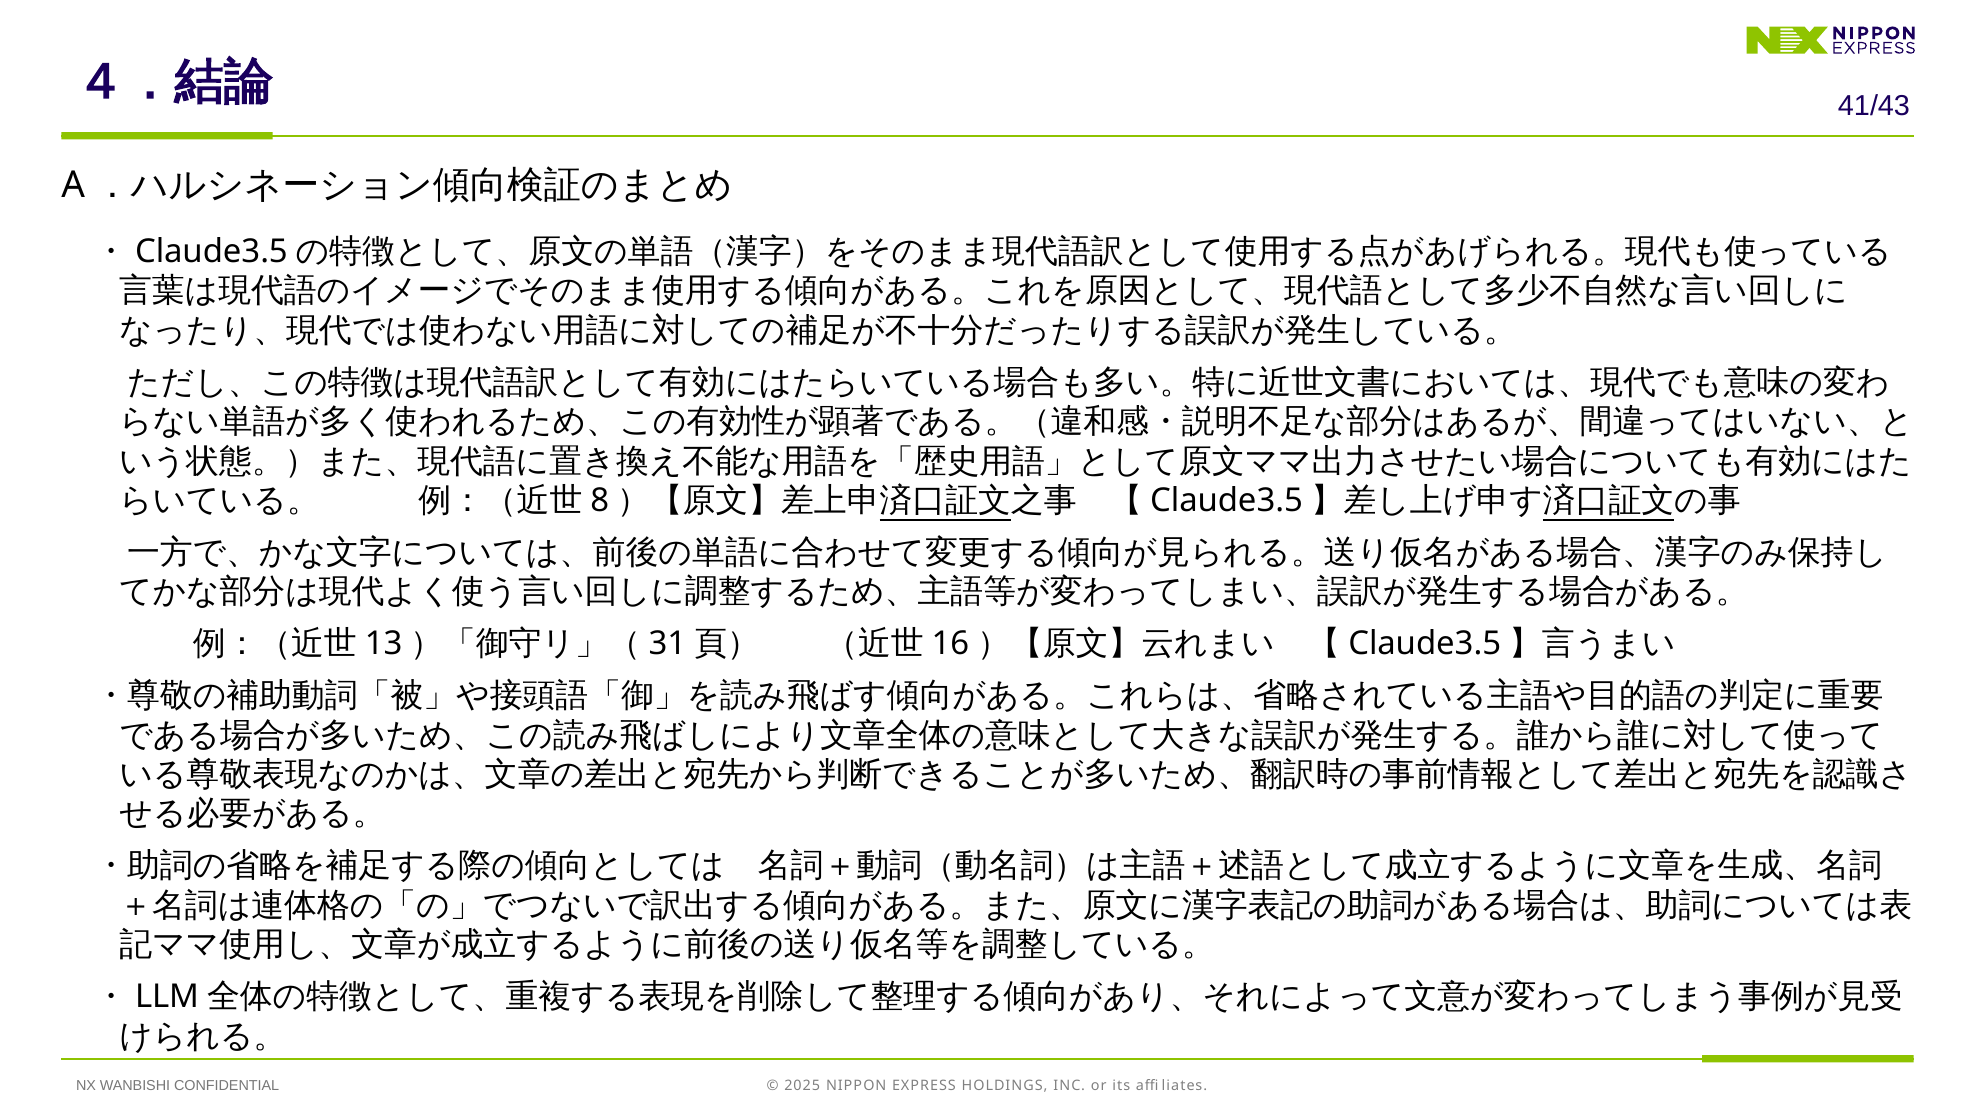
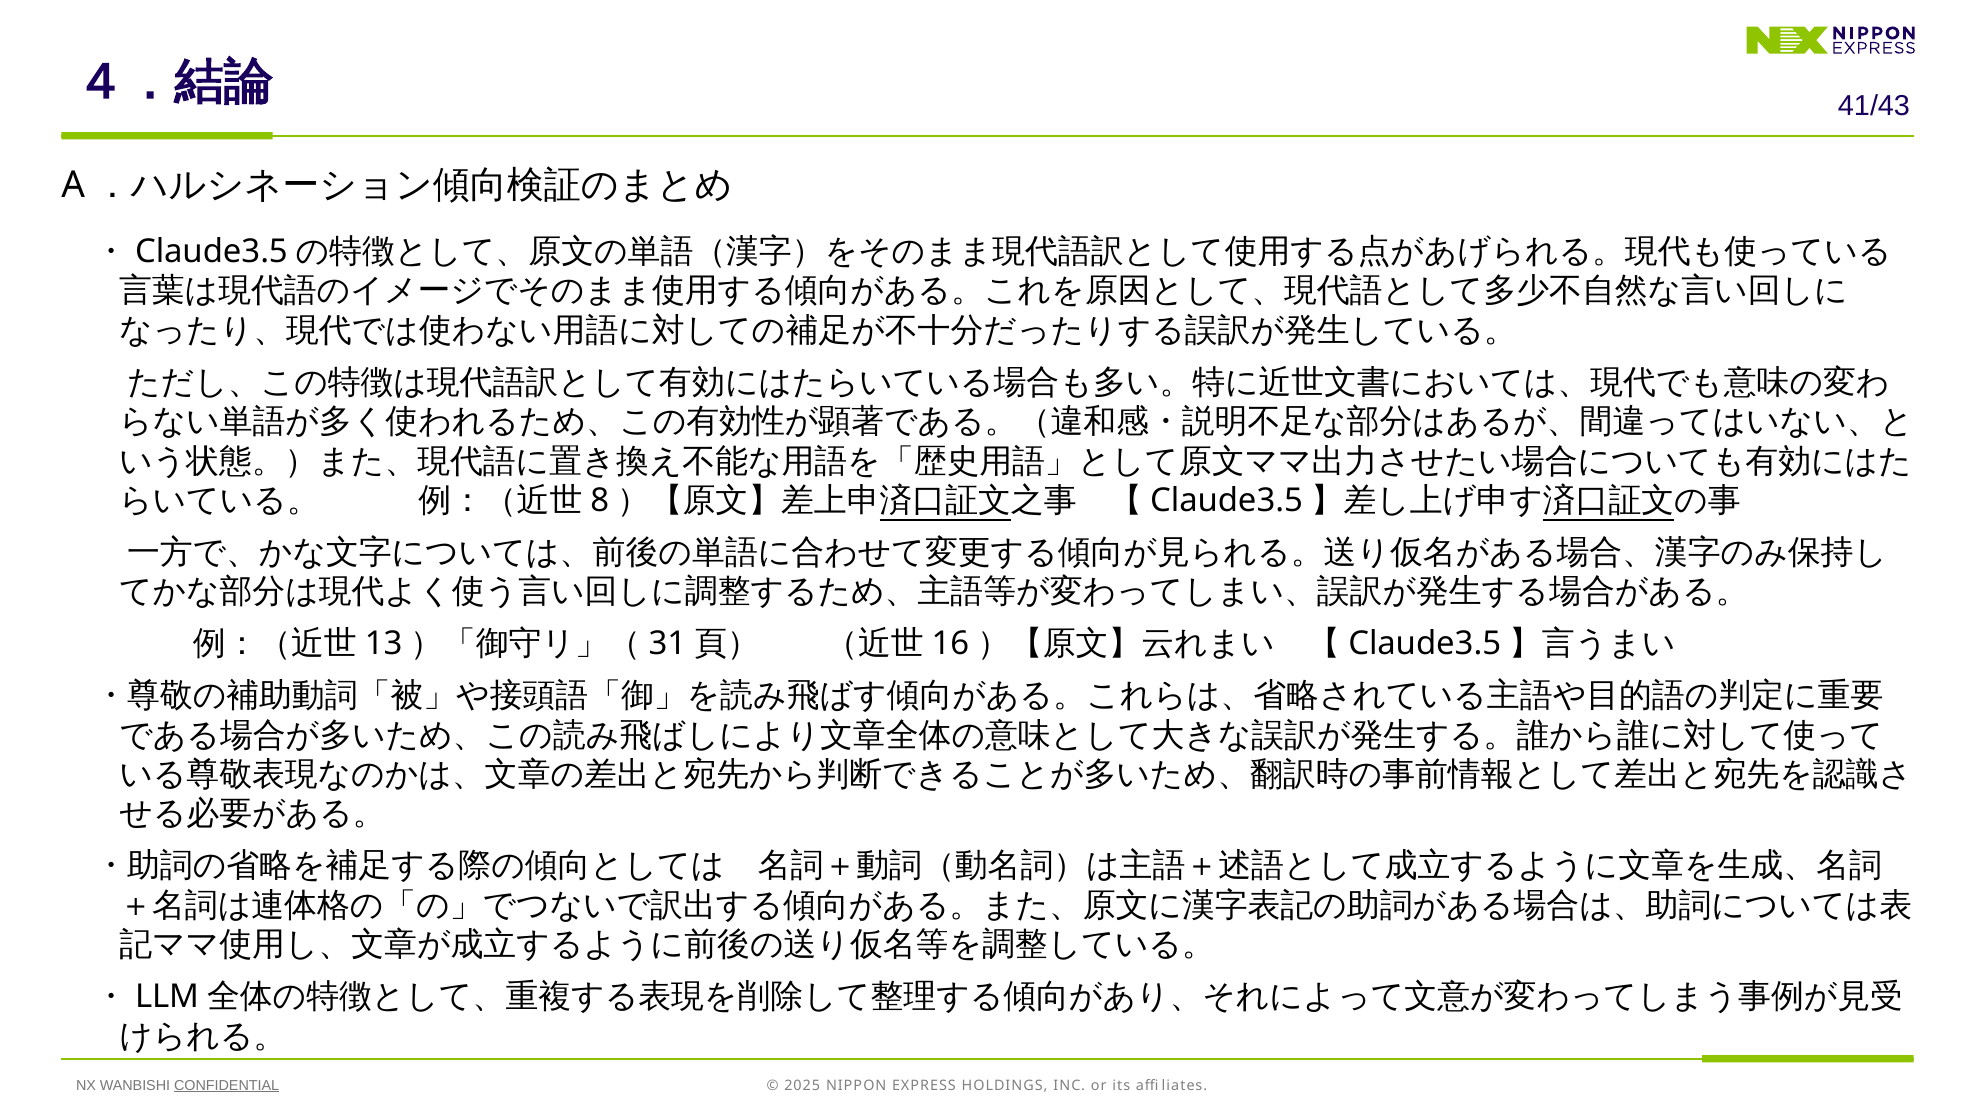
CONFIDENTIAL underline: none -> present (227, 1085)
